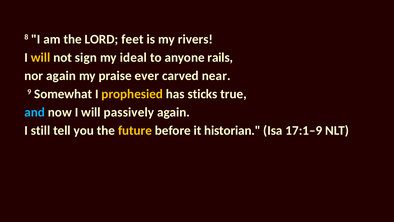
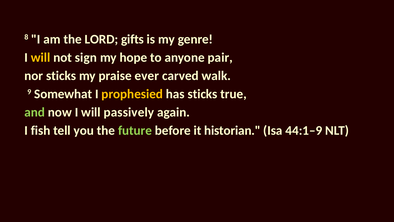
feet: feet -> gifts (133, 39)
rivers: rivers -> genre (195, 39)
ideal: ideal -> hope (133, 57)
rails: rails -> pair (220, 57)
nor again: again -> sticks (61, 76)
near: near -> walk (216, 76)
and colour: light blue -> light green (35, 112)
still: still -> fish (41, 130)
future colour: yellow -> light green (135, 130)
17:1–9: 17:1–9 -> 44:1–9 (304, 130)
